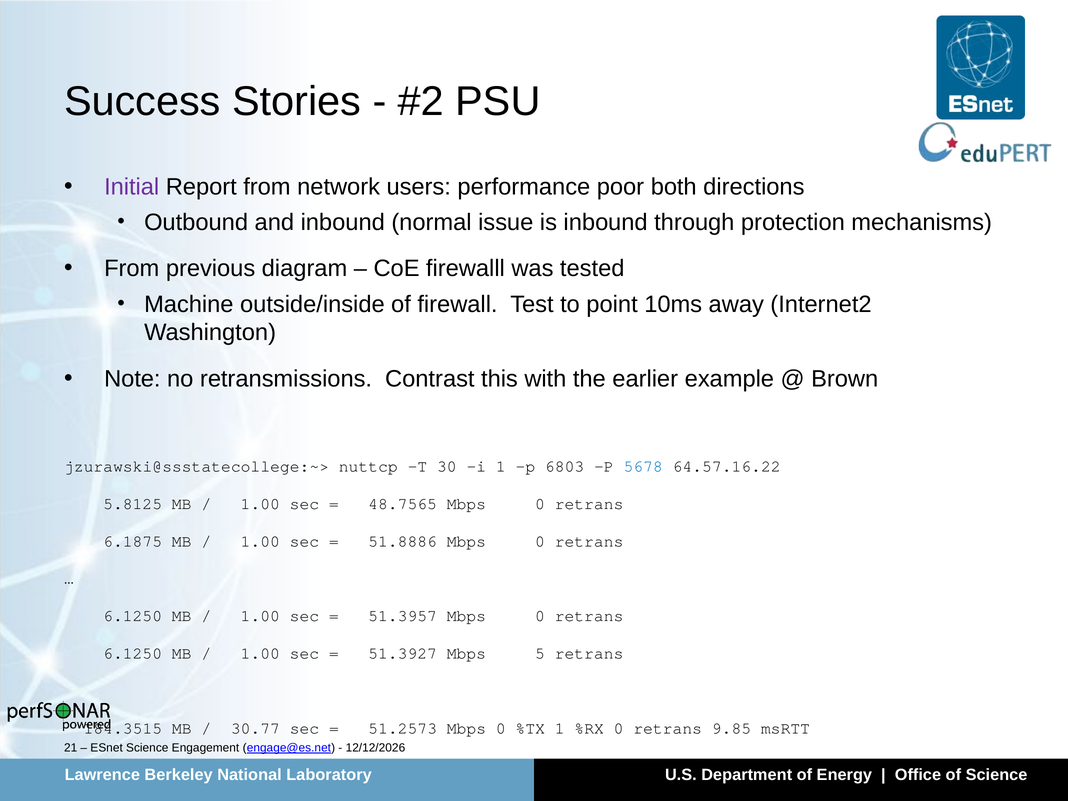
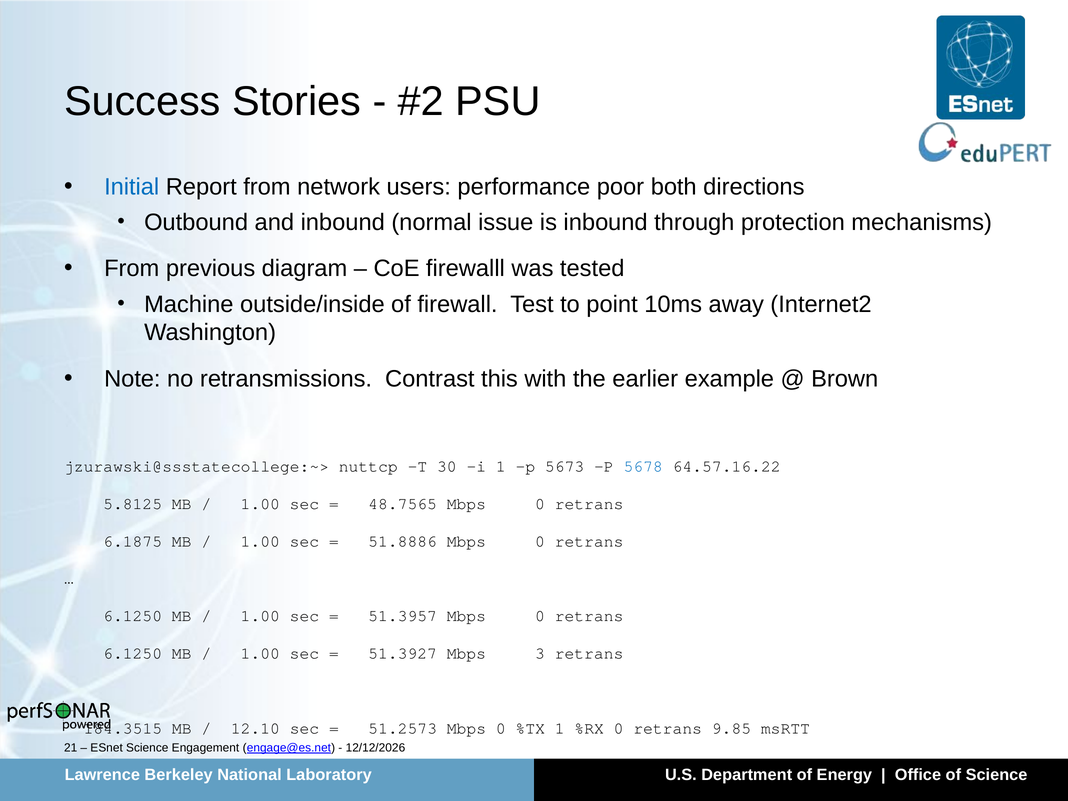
Initial colour: purple -> blue (132, 187)
6803: 6803 -> 5673 (565, 466)
5: 5 -> 3 (540, 653)
30.77: 30.77 -> 12.10 (255, 728)
